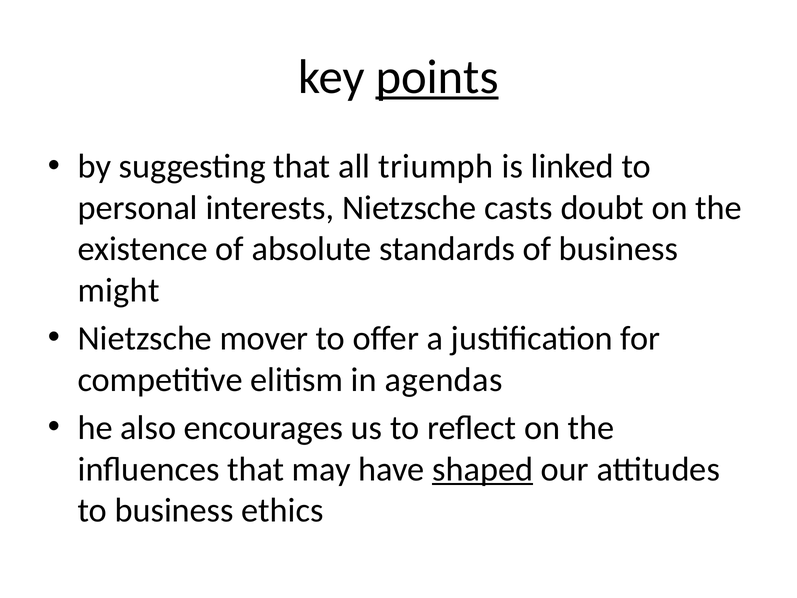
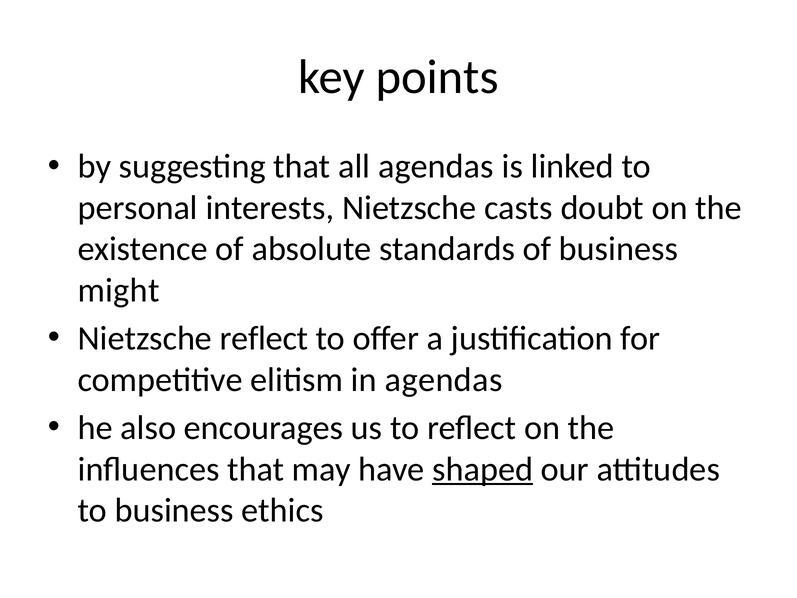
points underline: present -> none (437, 77)
all triumph: triumph -> agendas (436, 166)
Nietzsche mover: mover -> reflect (264, 338)
